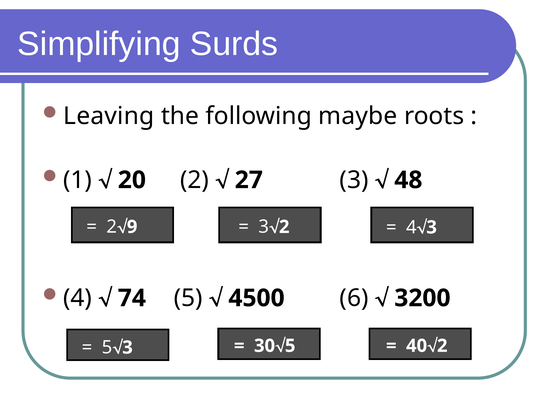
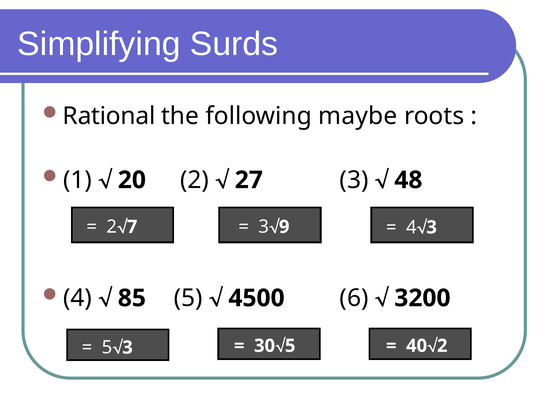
Leaving: Leaving -> Rational (109, 116)
9: 9 -> 7 (132, 227)
2: 2 -> 9 (284, 227)
74: 74 -> 85 (132, 298)
